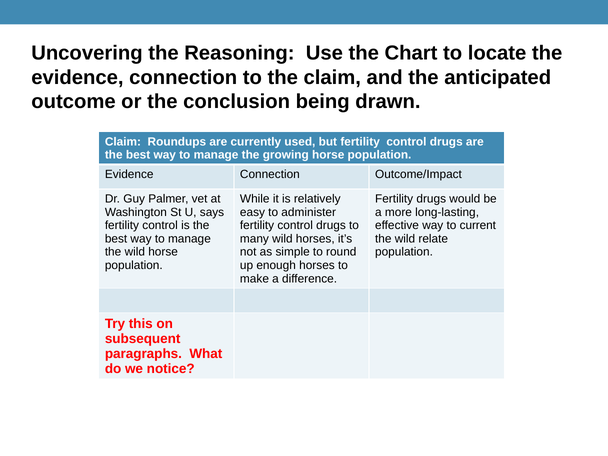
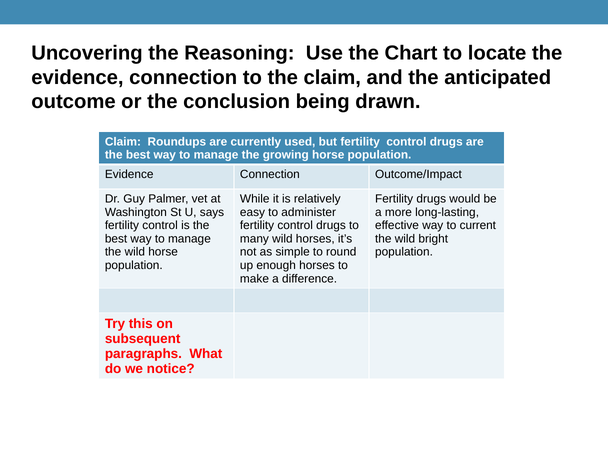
relate: relate -> bright (433, 239)
